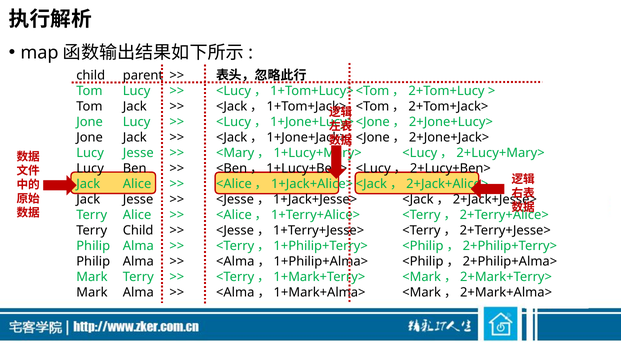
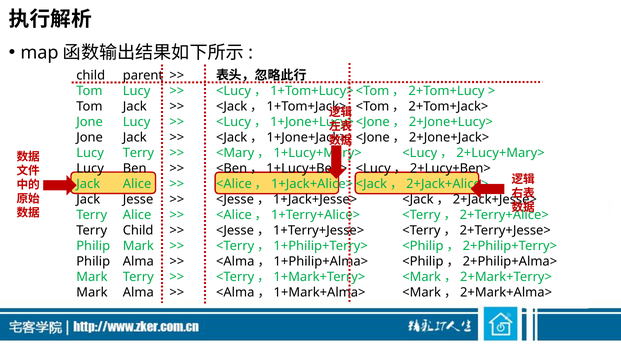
Lucy Jesse: Jesse -> Terry (138, 153)
Alma: Alma -> Mark (138, 246)
